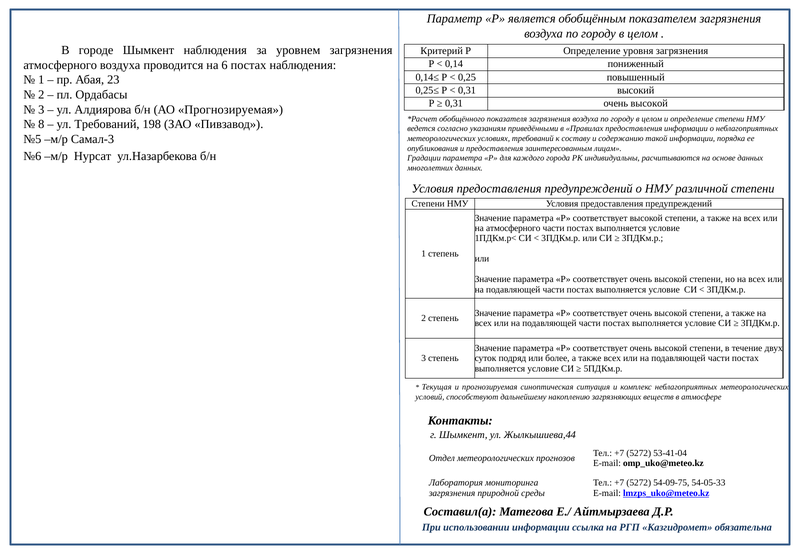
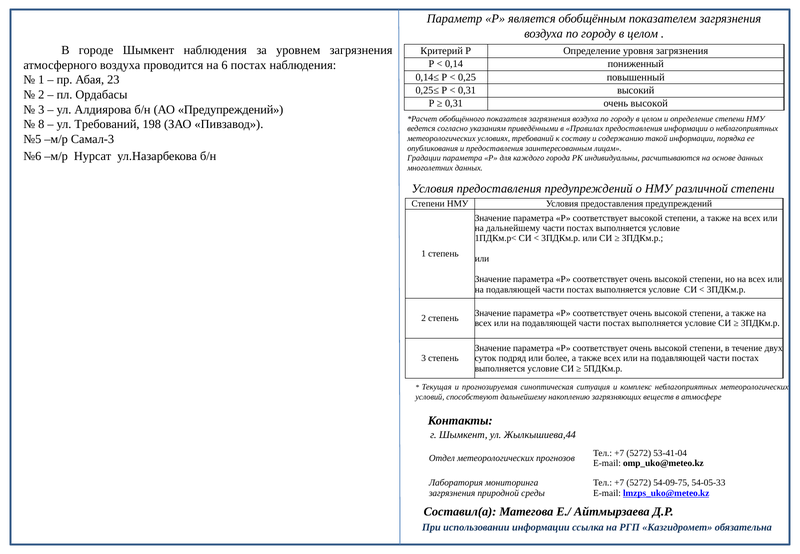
АО Прогнозируемая: Прогнозируемая -> Предупреждений (231, 109)
на атмосферного: атмосферного -> дальнейшему (513, 228)
